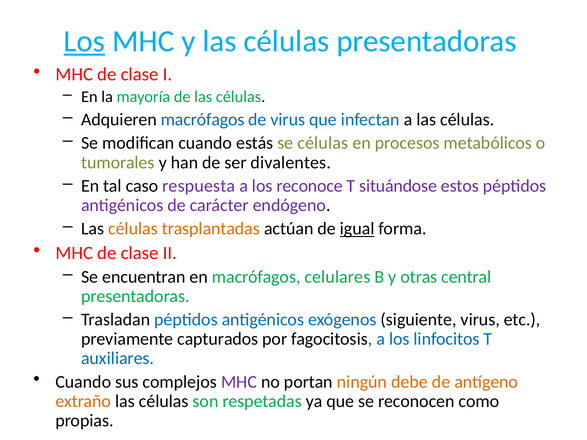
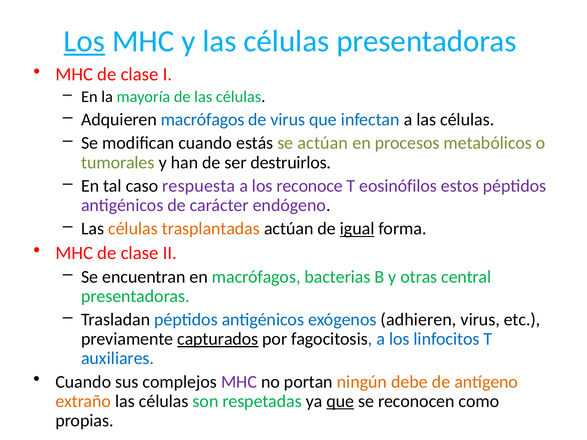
se células: células -> actúan (323, 143)
divalentes: divalentes -> destruirlos (291, 163)
situándose: situándose -> eosinófilos (398, 186)
celulares: celulares -> bacterias (338, 277)
siguiente: siguiente -> adhieren (419, 320)
capturados underline: none -> present (218, 339)
que underline: none -> present (340, 401)
